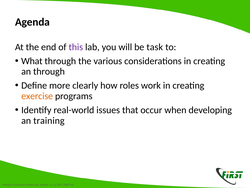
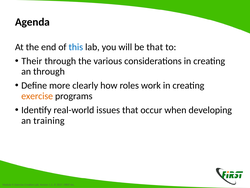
this colour: purple -> blue (76, 47)
be task: task -> that (155, 47)
What: What -> Their (32, 61)
